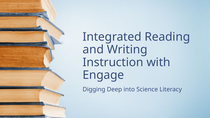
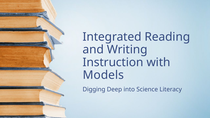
Engage: Engage -> Models (103, 75)
